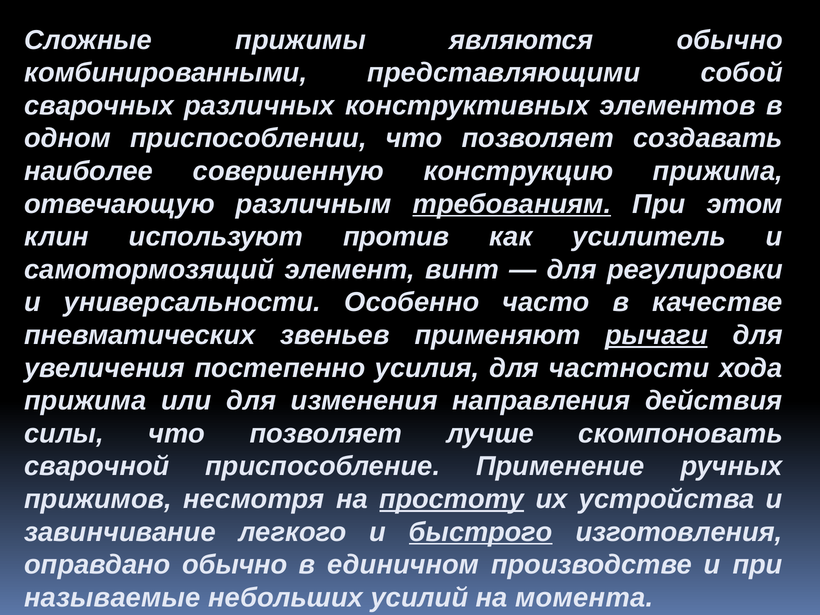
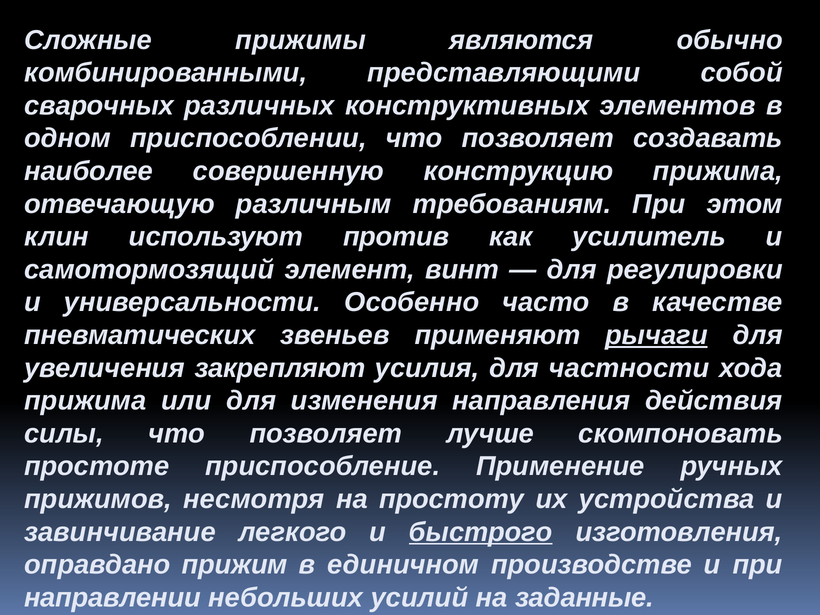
требованиям underline: present -> none (512, 204)
постепенно: постепенно -> закрепляют (280, 368)
сварочной: сварочной -> простоте (97, 466)
простоту underline: present -> none (452, 499)
оправдано обычно: обычно -> прижим (235, 565)
называемые: называемые -> направлении (113, 598)
момента: момента -> заданные (585, 598)
